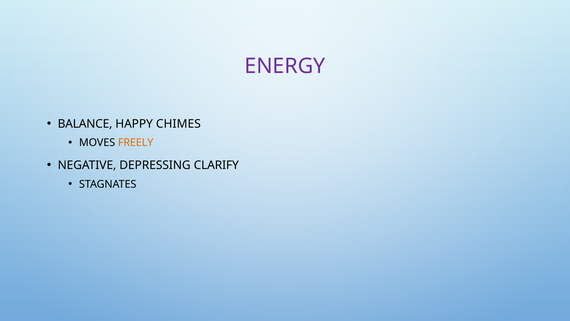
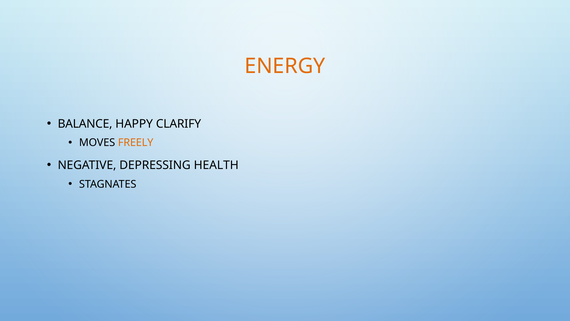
ENERGY colour: purple -> orange (285, 66)
CHIMES: CHIMES -> CLARIFY (179, 124)
CLARIFY: CLARIFY -> HEALTH (216, 165)
